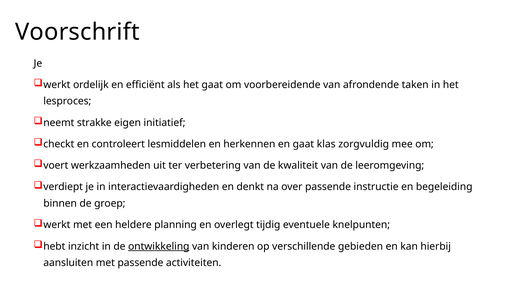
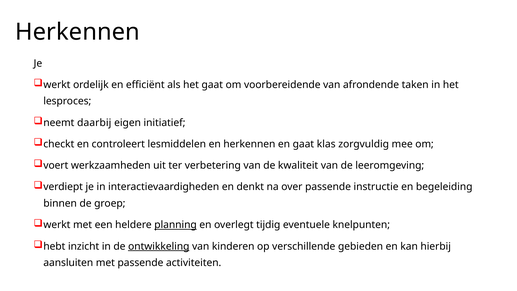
Voorschrift: Voorschrift -> Herkennen (78, 32)
strakke: strakke -> daarbij (94, 123)
planning underline: none -> present (176, 225)
